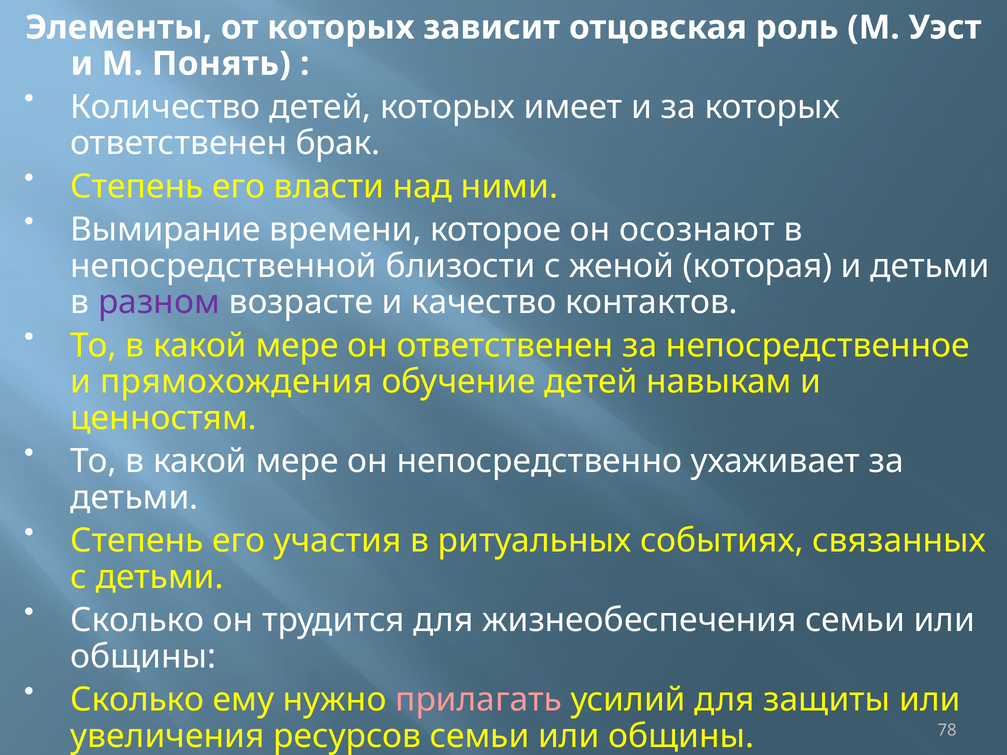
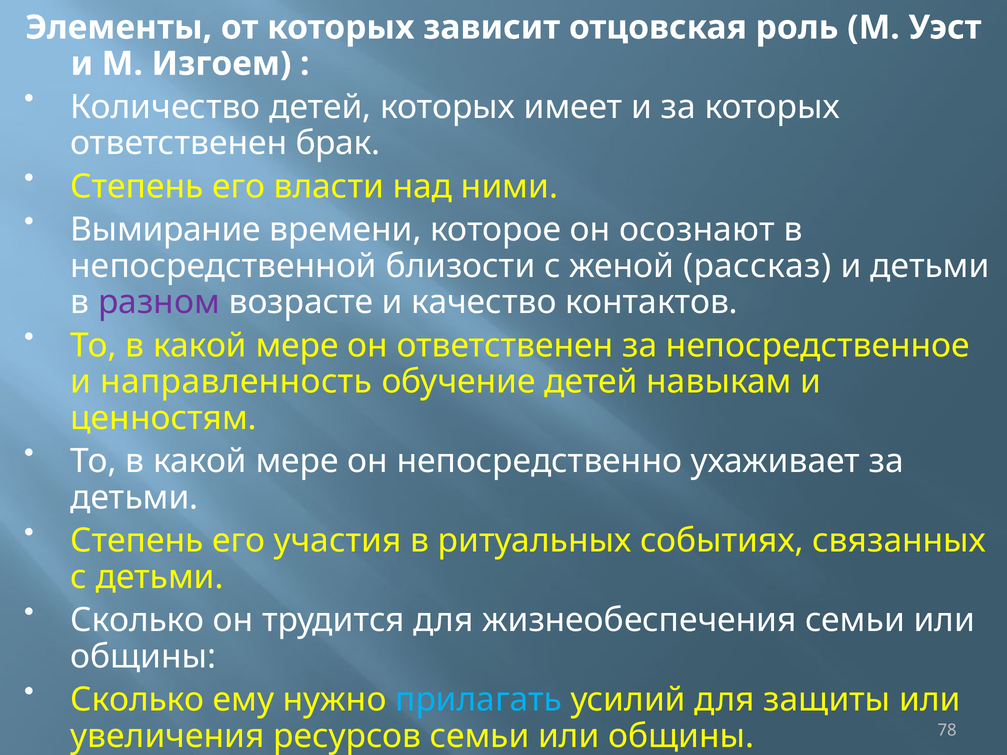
Понять: Понять -> Изгоем (221, 64)
которая: которая -> рассказ (757, 266)
прямохождения: прямохождения -> направленность (236, 382)
прилагать colour: pink -> light blue (479, 700)
